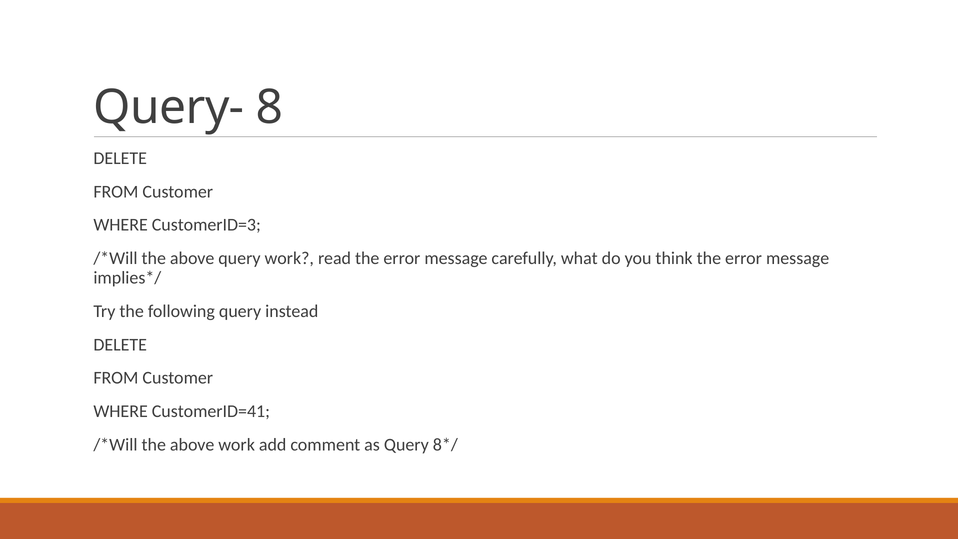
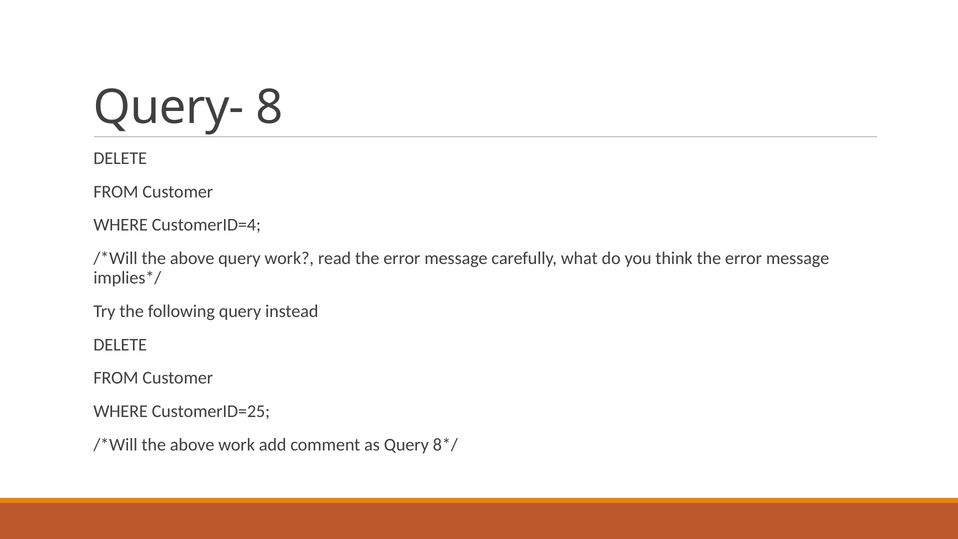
CustomerID=3: CustomerID=3 -> CustomerID=4 (206, 225)
CustomerID=41: CustomerID=41 -> CustomerID=25 (211, 411)
